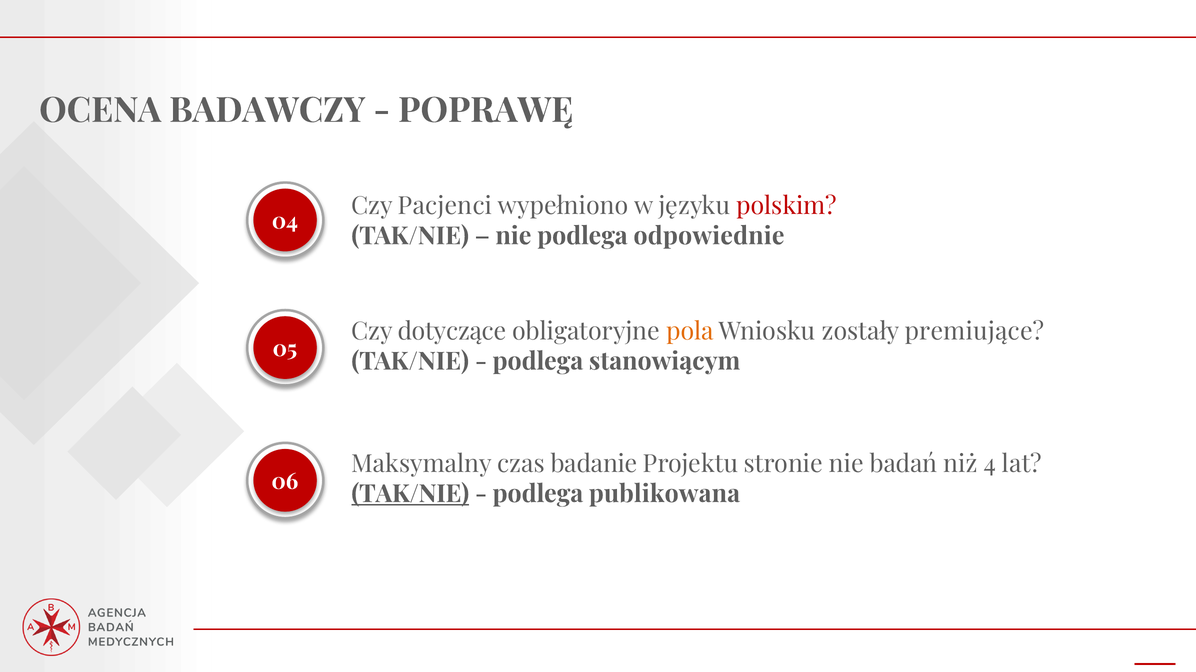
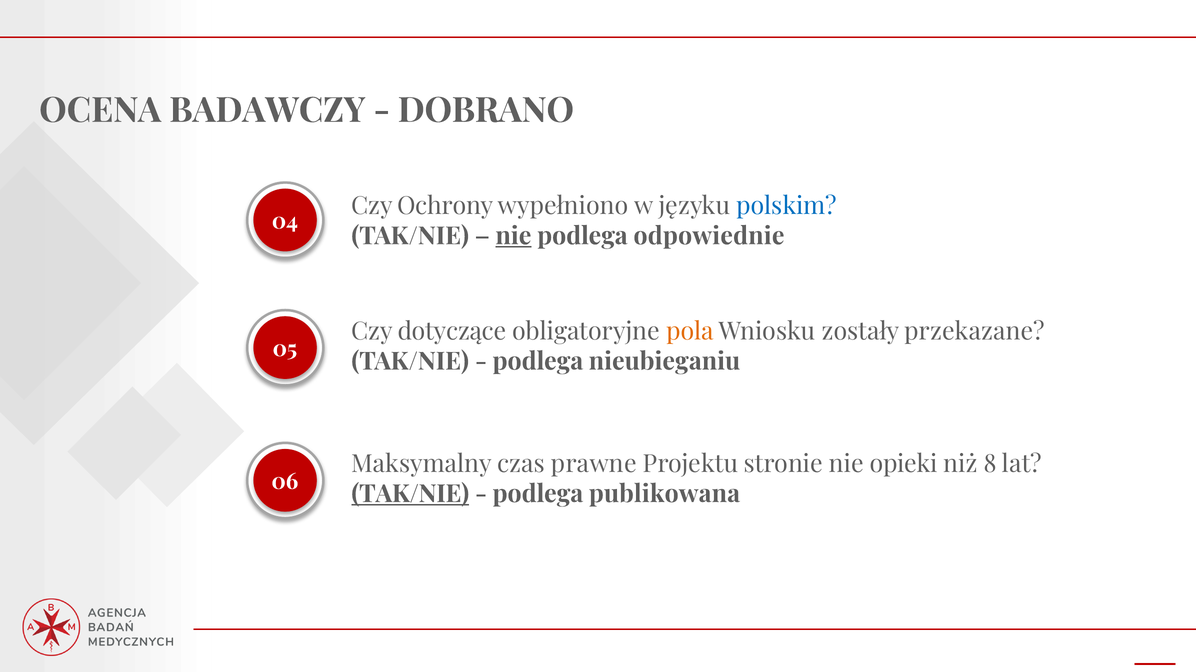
POPRAWĘ: POPRAWĘ -> DOBRANO (486, 110)
Pacjenci: Pacjenci -> Ochrony (445, 206)
polskim colour: red -> blue (787, 206)
nie underline: none -> present (513, 236)
premiujące: premiujące -> przekazane (975, 332)
stanowiącym: stanowiącym -> nieubieganiu (664, 362)
badanie: badanie -> prawne (594, 464)
badań: badań -> opieki (904, 464)
4: 4 -> 8 (990, 464)
